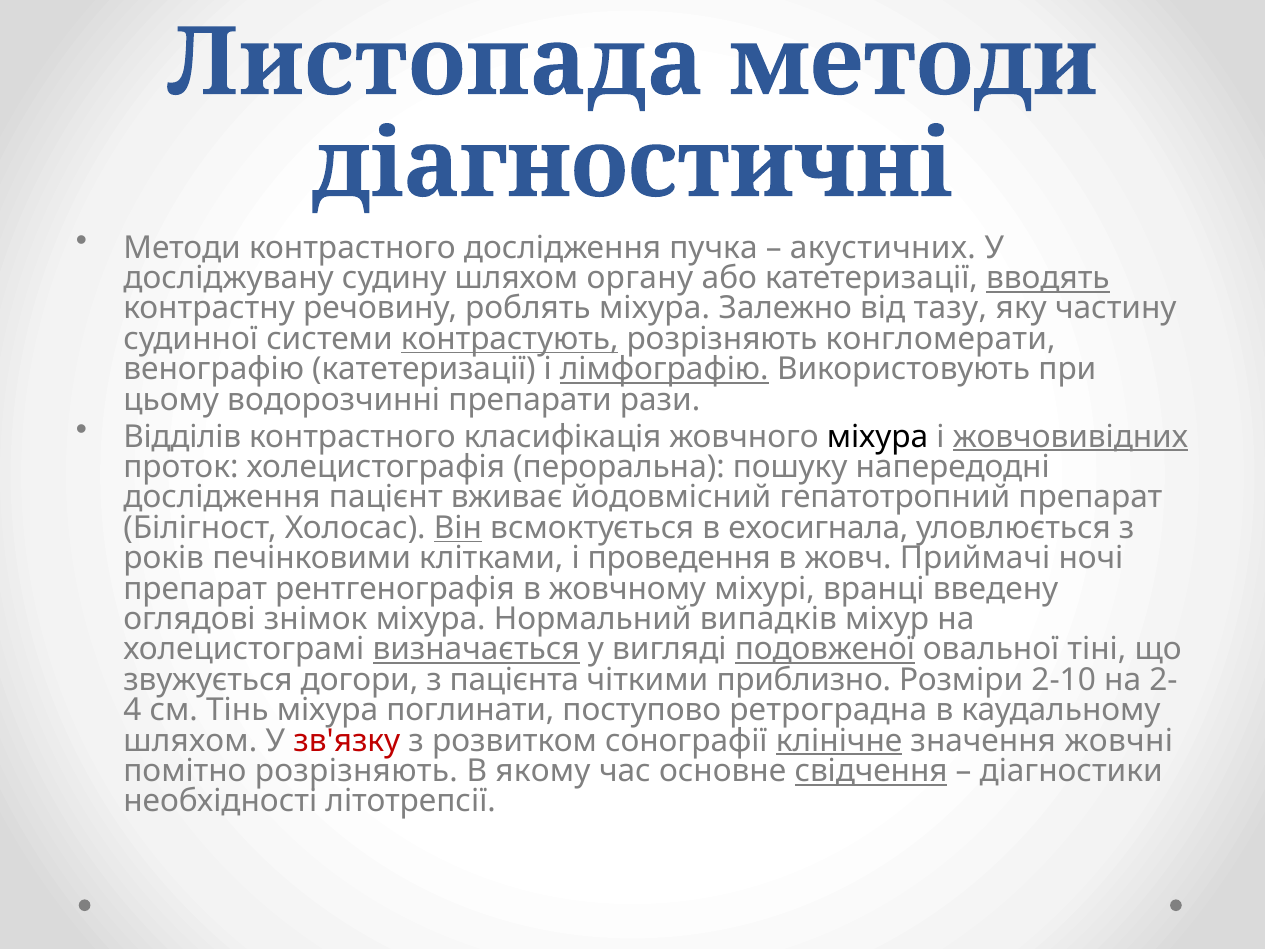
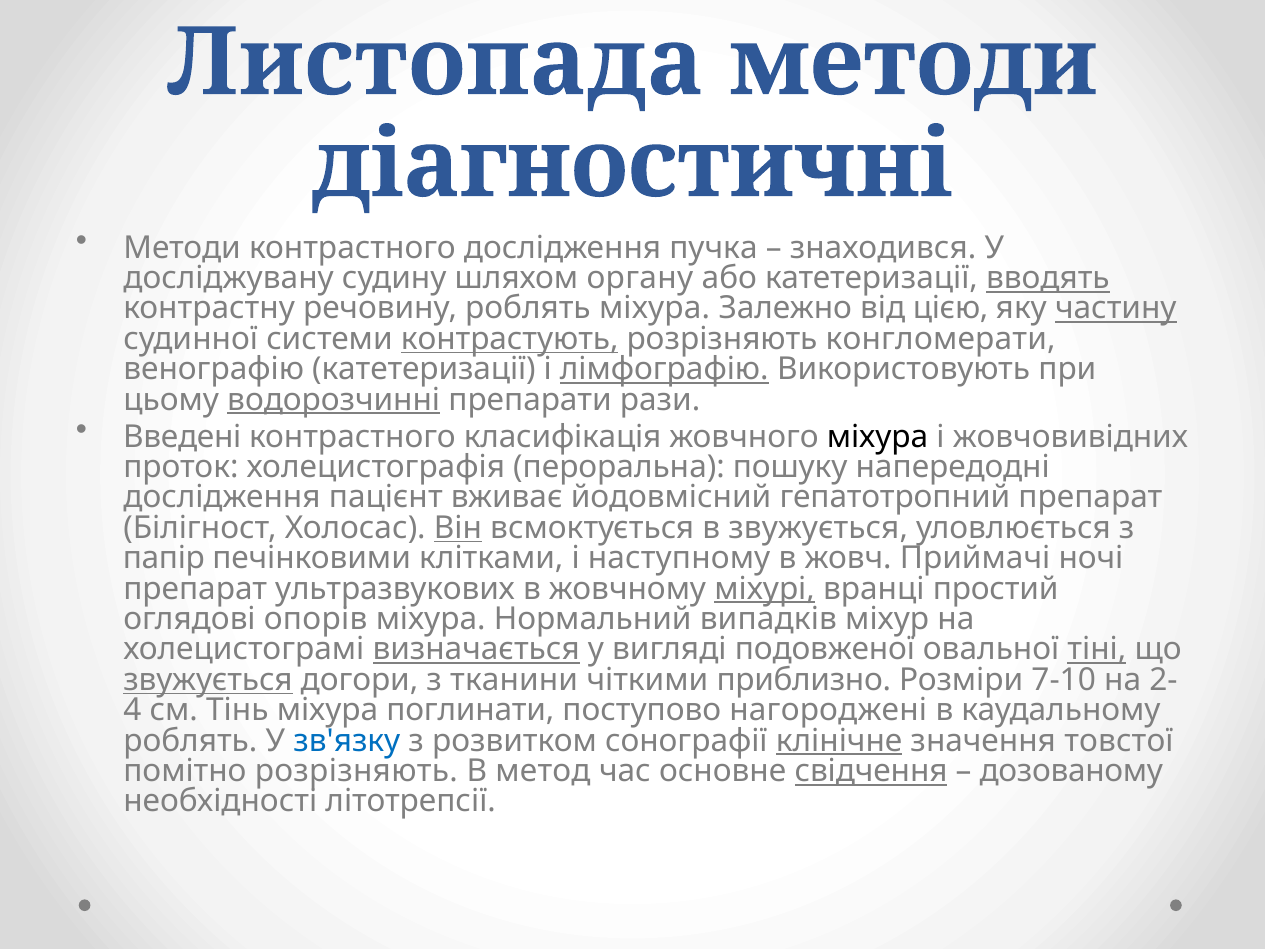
акустичних: акустичних -> знаходився (883, 248)
тазу: тазу -> цією (951, 308)
частину underline: none -> present (1116, 308)
водорозчинні underline: none -> present (334, 400)
Відділів: Відділів -> Введені (182, 437)
жовчовивідних underline: present -> none (1070, 437)
в ехосигнала: ехосигнала -> звужується (818, 528)
років: років -> папір (164, 558)
проведення: проведення -> наступному (679, 558)
рентгенографія: рентгенографія -> ультразвукових (395, 589)
міхурі underline: none -> present (765, 589)
введену: введену -> простий (996, 589)
знімок: знімок -> опорів (316, 619)
подовженої underline: present -> none (825, 649)
тіні underline: none -> present (1097, 649)
звужується underline: none -> present (208, 680)
пацієнта: пацієнта -> тканини (514, 680)
2-10: 2-10 -> 7-10 (1064, 680)
ретроградна: ретроградна -> нагороджені (828, 710)
шляхом: шляхом -> роблять (190, 740)
зв'язку colour: red -> blue (347, 740)
жовчні: жовчні -> товстої (1119, 740)
якому: якому -> метод (543, 771)
діагностики: діагностики -> дозованому (1071, 771)
